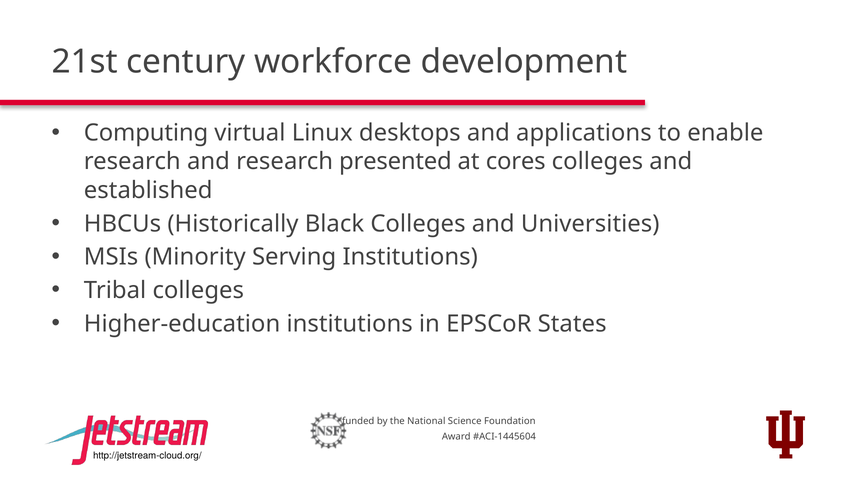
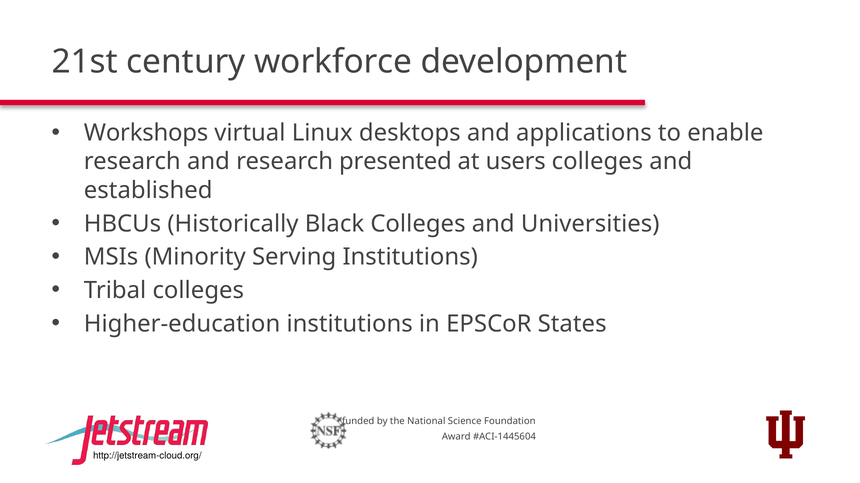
Computing: Computing -> Workshops (146, 133)
cores: cores -> users (516, 162)
